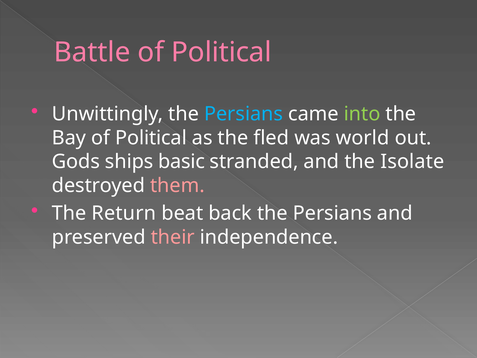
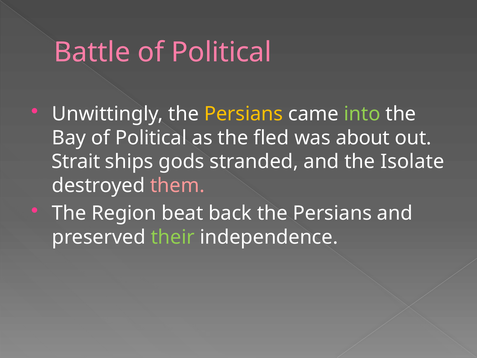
Persians colour: light blue -> yellow (244, 114)
world: world -> about (363, 138)
Gods: Gods -> Strait (76, 162)
basic: basic -> gods (182, 162)
Return: Return -> Region (124, 213)
their colour: pink -> light green (173, 237)
